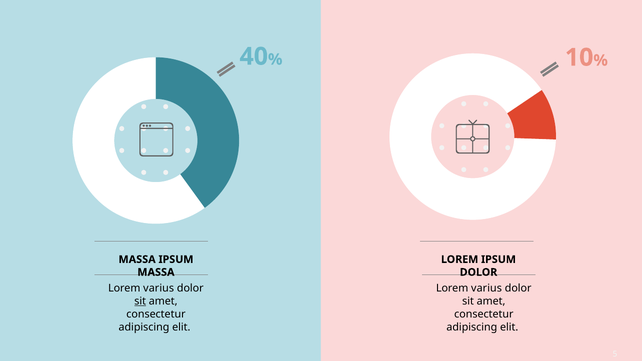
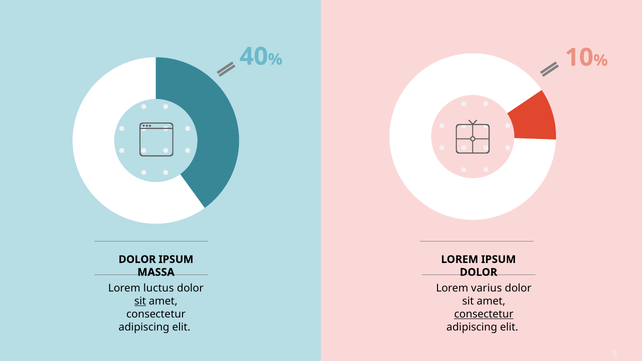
MASSA: MASSA -> DOLOR (137, 259)
varius: varius -> luctus (159, 289)
consectetur underline: none -> present (484, 314)
